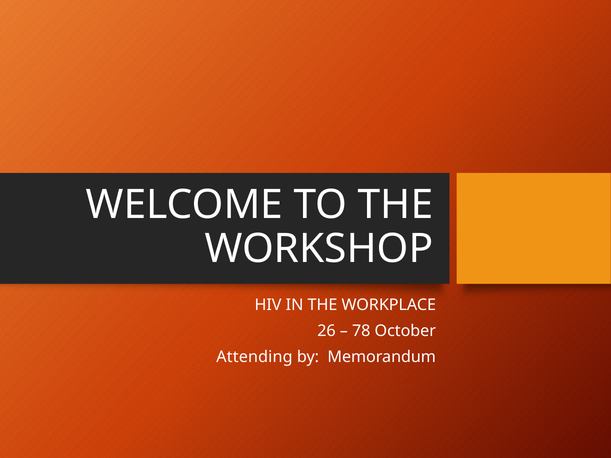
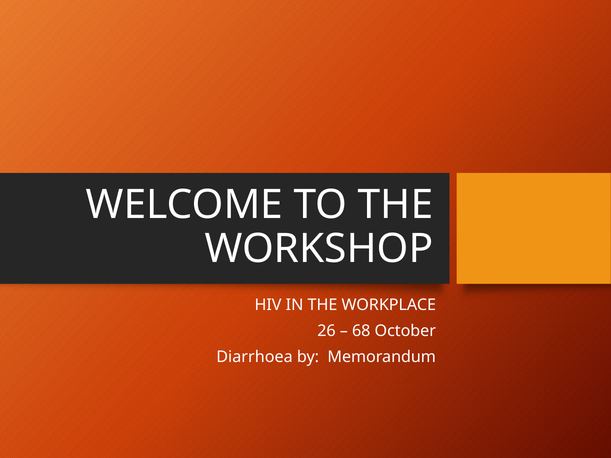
78: 78 -> 68 (361, 331)
Attending: Attending -> Diarrhoea (255, 357)
